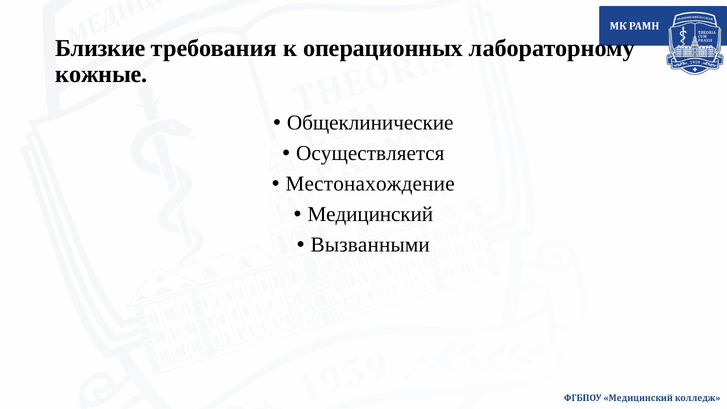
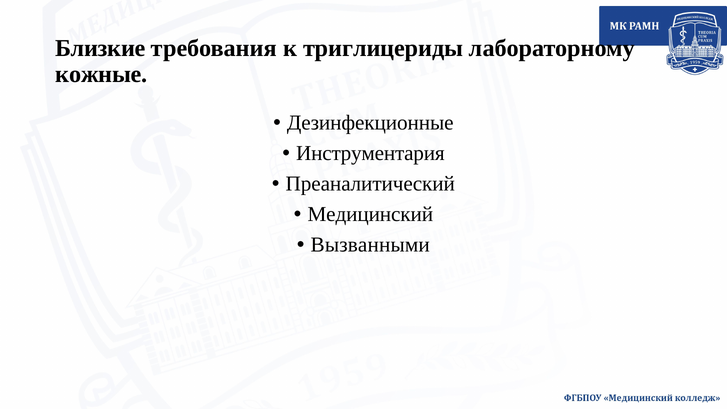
операционных: операционных -> триглицериды (383, 48)
Общеклинические: Общеклинические -> Дезинфекционные (370, 123)
Осуществляется: Осуществляется -> Инструментария (370, 153)
Местонахождение: Местонахождение -> Преаналитический (370, 184)
